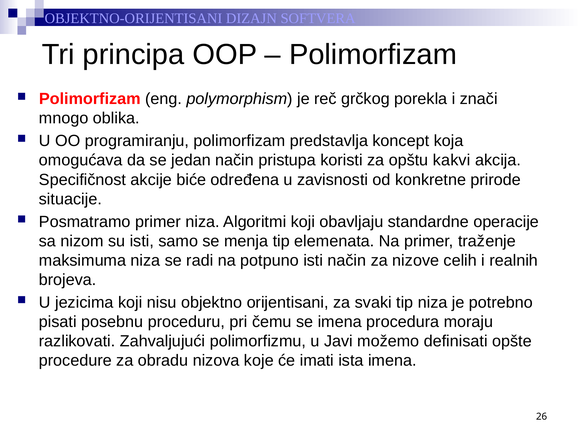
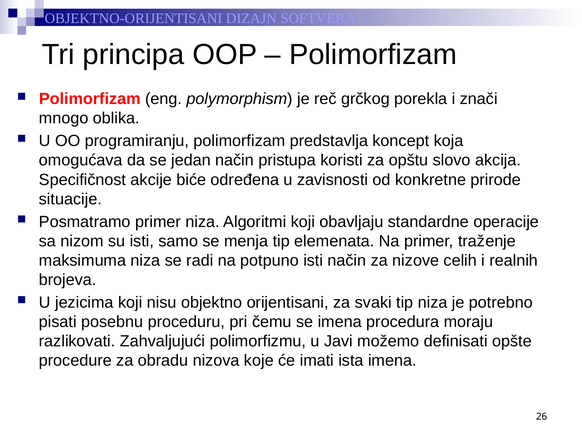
kakvi: kakvi -> slovo (452, 161)
